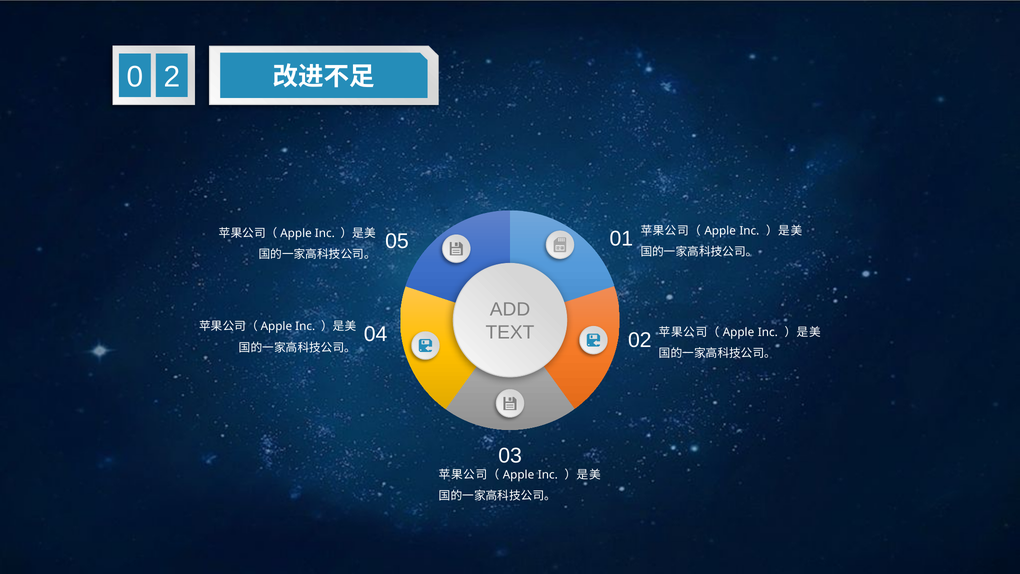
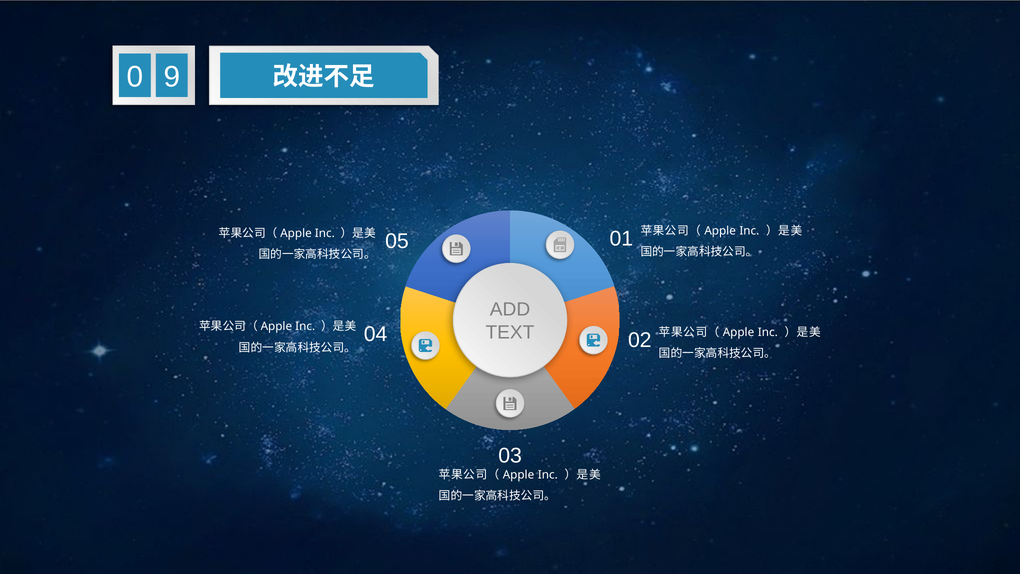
2: 2 -> 9 (172, 77)
